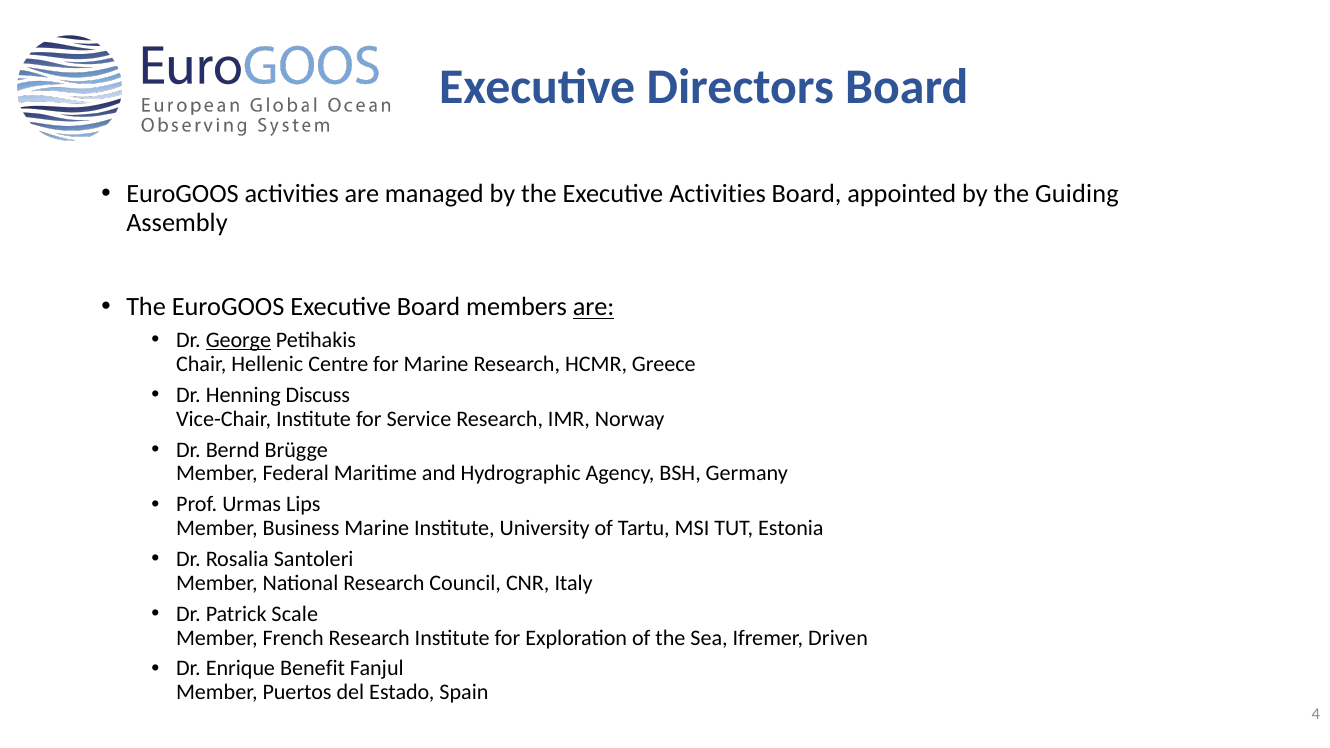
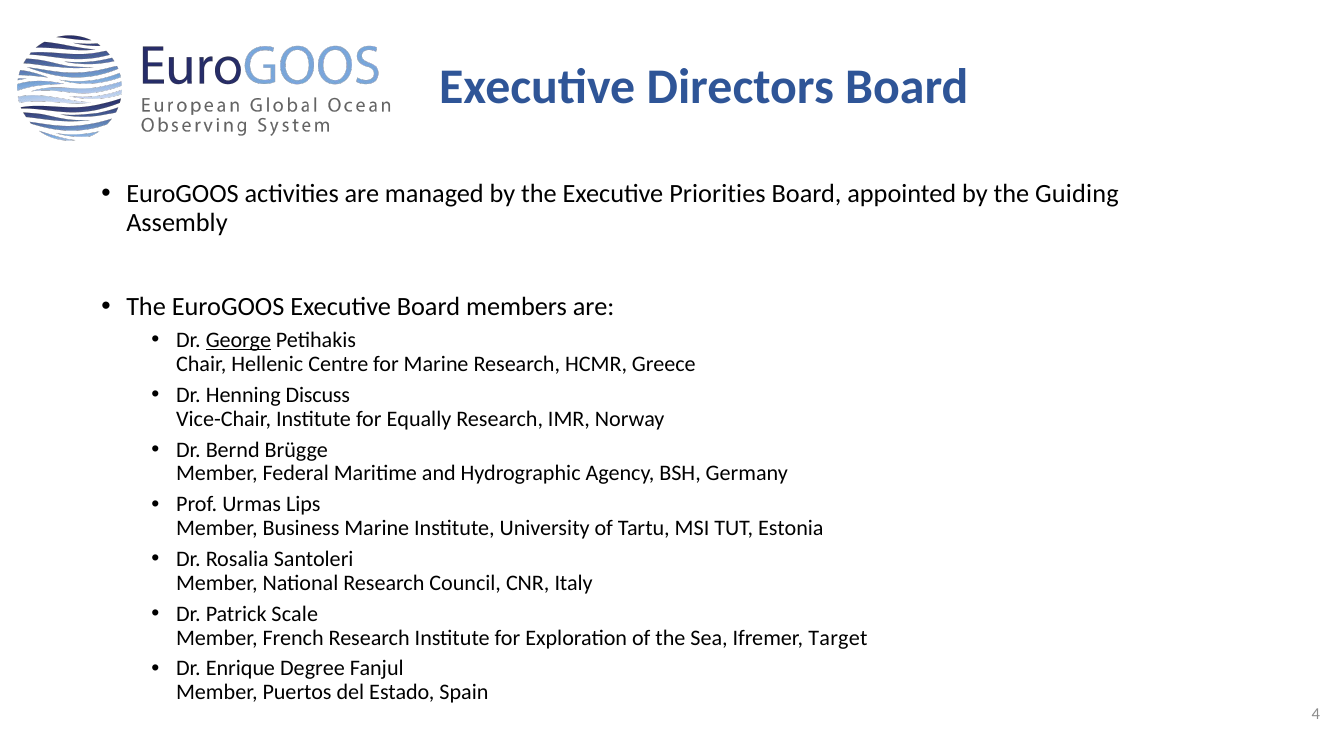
Executive Activities: Activities -> Priorities (717, 194)
are underline: present -> none (594, 307)
Service: Service -> Equally (419, 419)
Driven: Driven -> Target (838, 638)
Benefit: Benefit -> Degree (313, 669)
